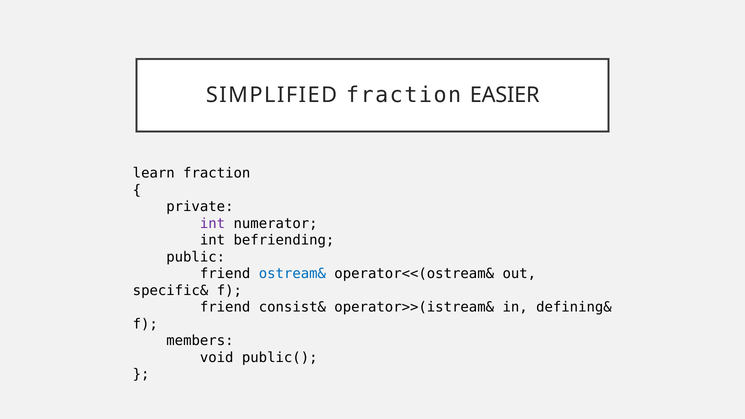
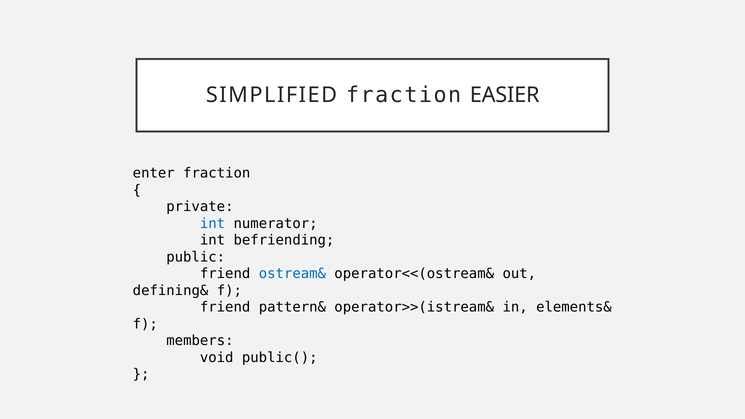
learn: learn -> enter (154, 173)
int colour: purple -> blue (213, 224)
specific&: specific& -> defining& (171, 291)
consist&: consist& -> pattern& (292, 307)
defining&: defining& -> elements& (574, 307)
